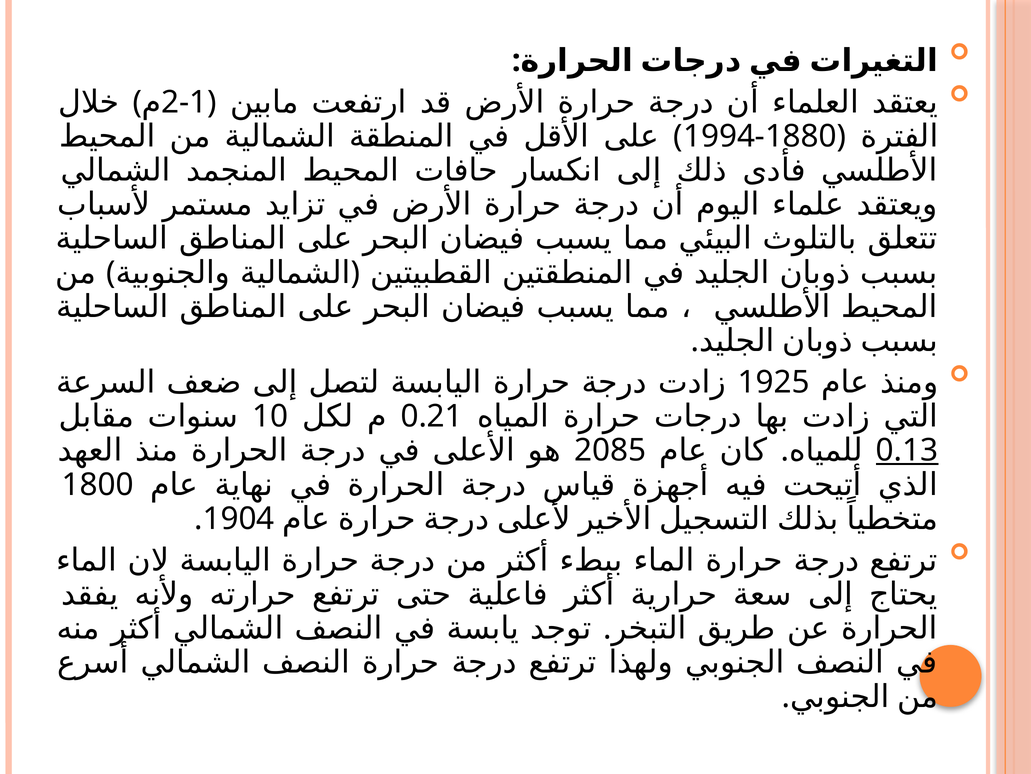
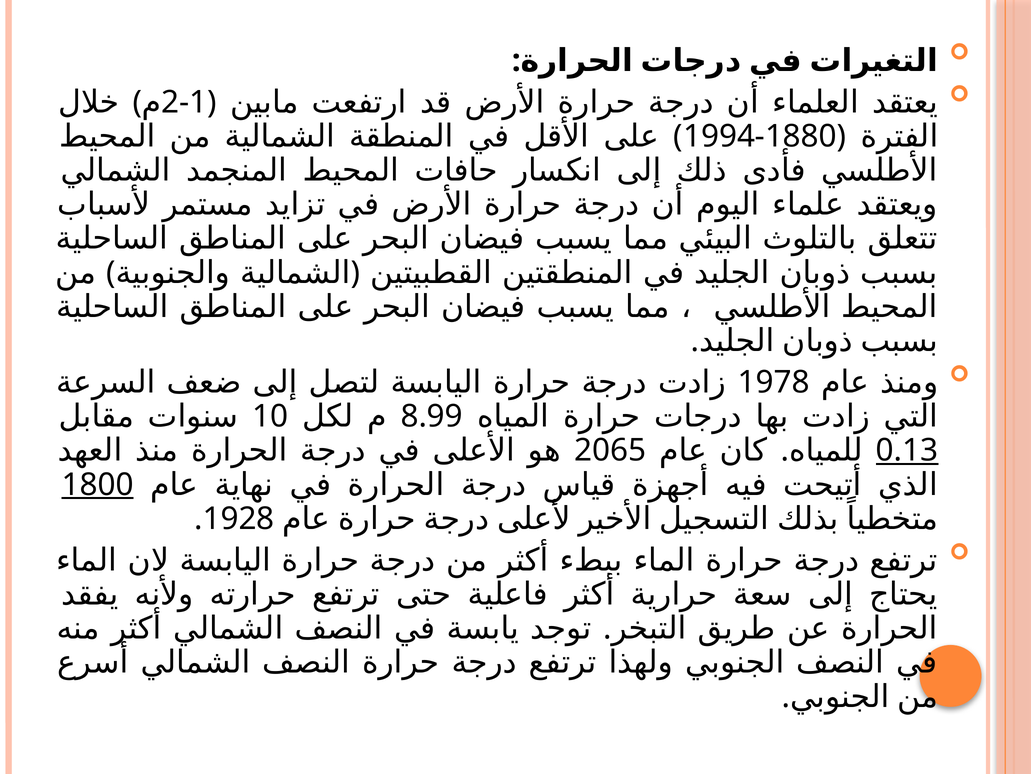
1925: 1925 -> 1978 (774, 382)
0.21: 0.21 -> 8.99 (432, 416)
2085: 2085 -> 2065 (610, 450)
1800 underline: none -> present (98, 484)
1904: 1904 -> 1928 (239, 518)
